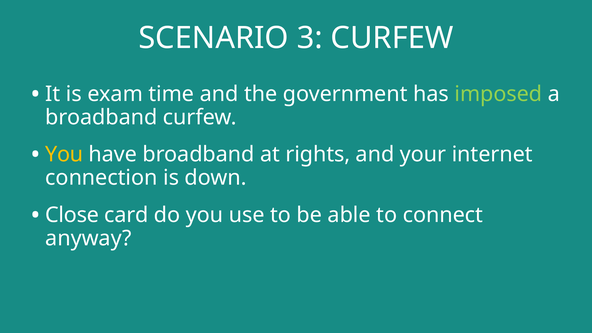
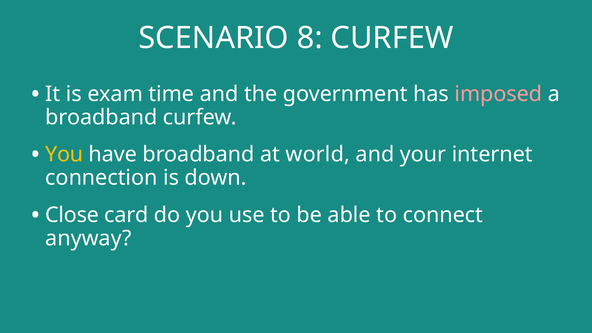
3: 3 -> 8 (310, 38)
imposed colour: light green -> pink (498, 94)
rights: rights -> world (318, 155)
